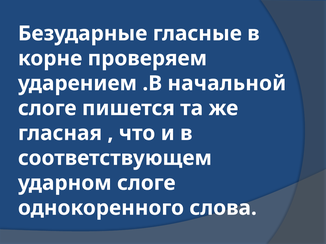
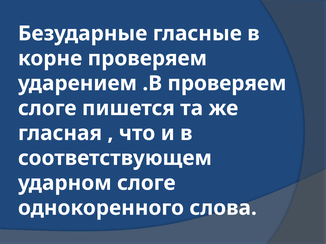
.В начальной: начальной -> проверяем (227, 84)
